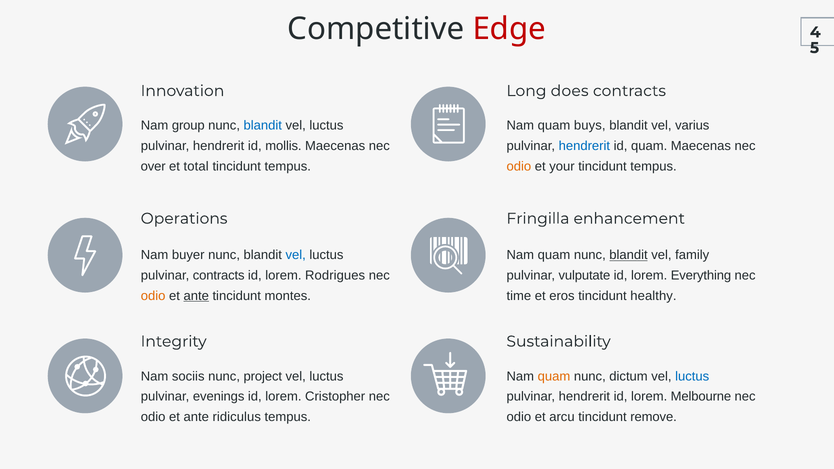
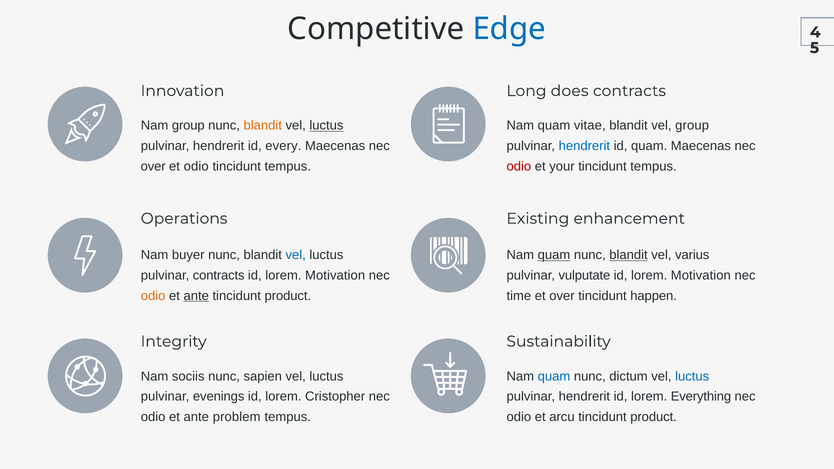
Edge colour: red -> blue (509, 29)
blandit colour: blue -> orange (263, 126)
luctus underline: none -> present (326, 126)
buys: buys -> vitae (590, 126)
vel varius: varius -> group (692, 126)
mollis: mollis -> every (283, 146)
et total: total -> odio (196, 166)
odio colour: orange -> red (519, 166)
Fringilla: Fringilla -> Existing (538, 219)
quam underline: none -> present (554, 255)
family: family -> varius (692, 255)
Rodrigues: Rodrigues -> Motivation (335, 275)
Everything: Everything -> Motivation (701, 275)
montes: montes -> product (288, 296)
et eros: eros -> over (562, 296)
healthy: healthy -> happen (654, 296)
project: project -> sapien (263, 376)
quam colour: orange -> blue (554, 376)
Melbourne: Melbourne -> Everything (701, 397)
ridiculus: ridiculus -> problem (237, 417)
remove: remove -> product (654, 417)
